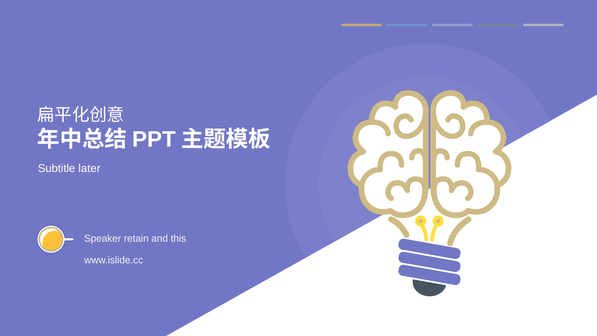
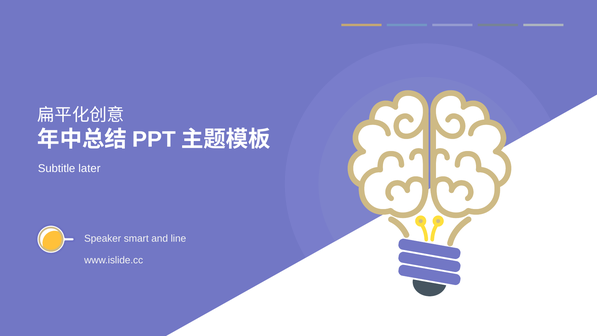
retain: retain -> smart (136, 239)
this: this -> line (178, 239)
